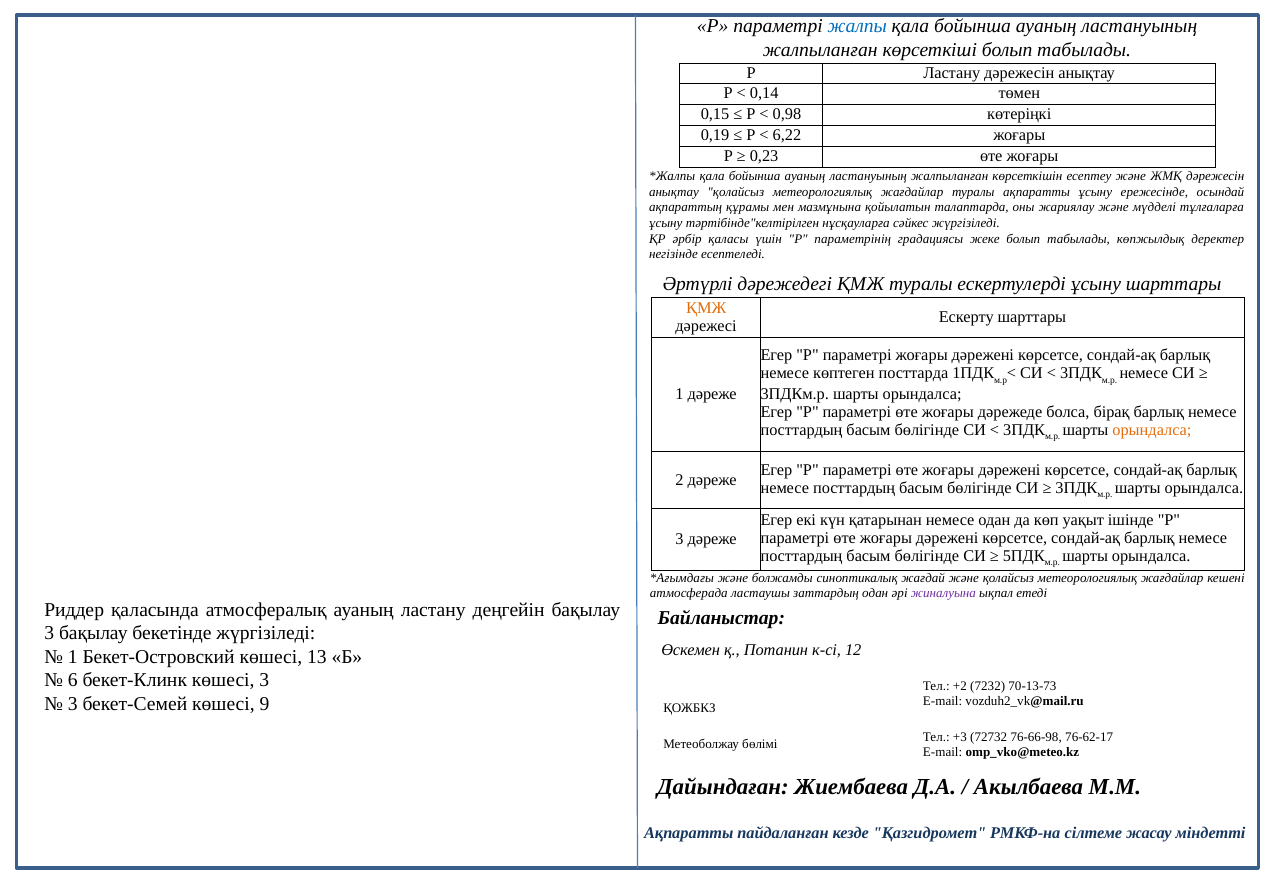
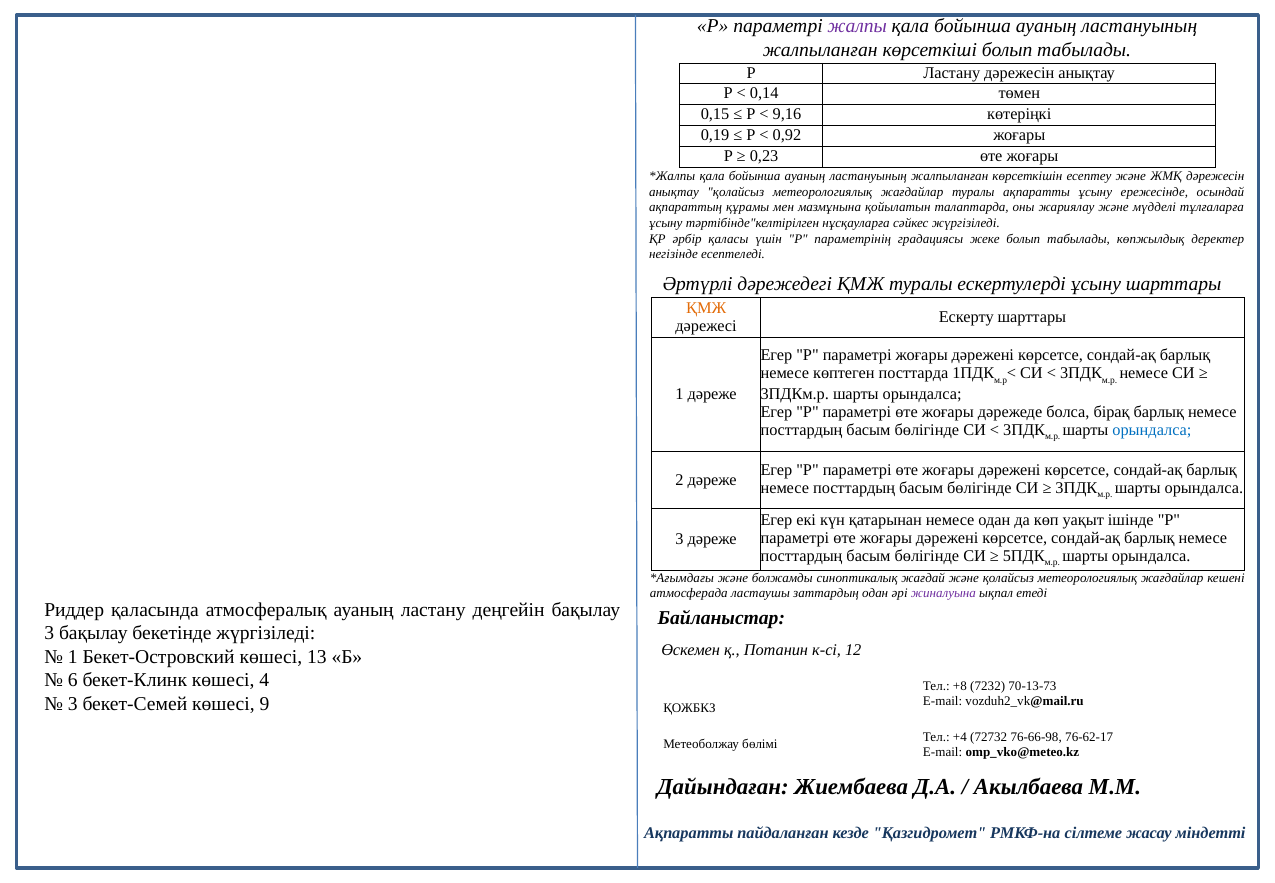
жалпы colour: blue -> purple (857, 26)
0,98: 0,98 -> 9,16 (787, 114)
6,22: 6,22 -> 0,92 (787, 135)
орындалса colour: orange -> blue (1152, 430)
көшесі 3: 3 -> 4 (264, 680)
+2: +2 -> +8 (960, 686)
+3: +3 -> +4 (960, 737)
